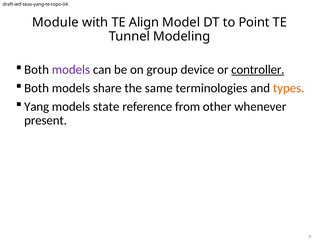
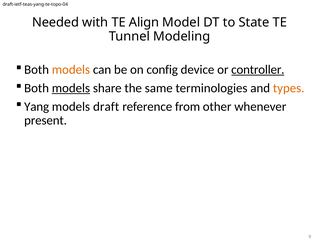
Module: Module -> Needed (56, 22)
Point: Point -> State (254, 22)
models colour: purple -> orange (71, 70)
group: group -> config (162, 70)
models underline: none -> present (71, 88)
state: state -> draft (106, 107)
